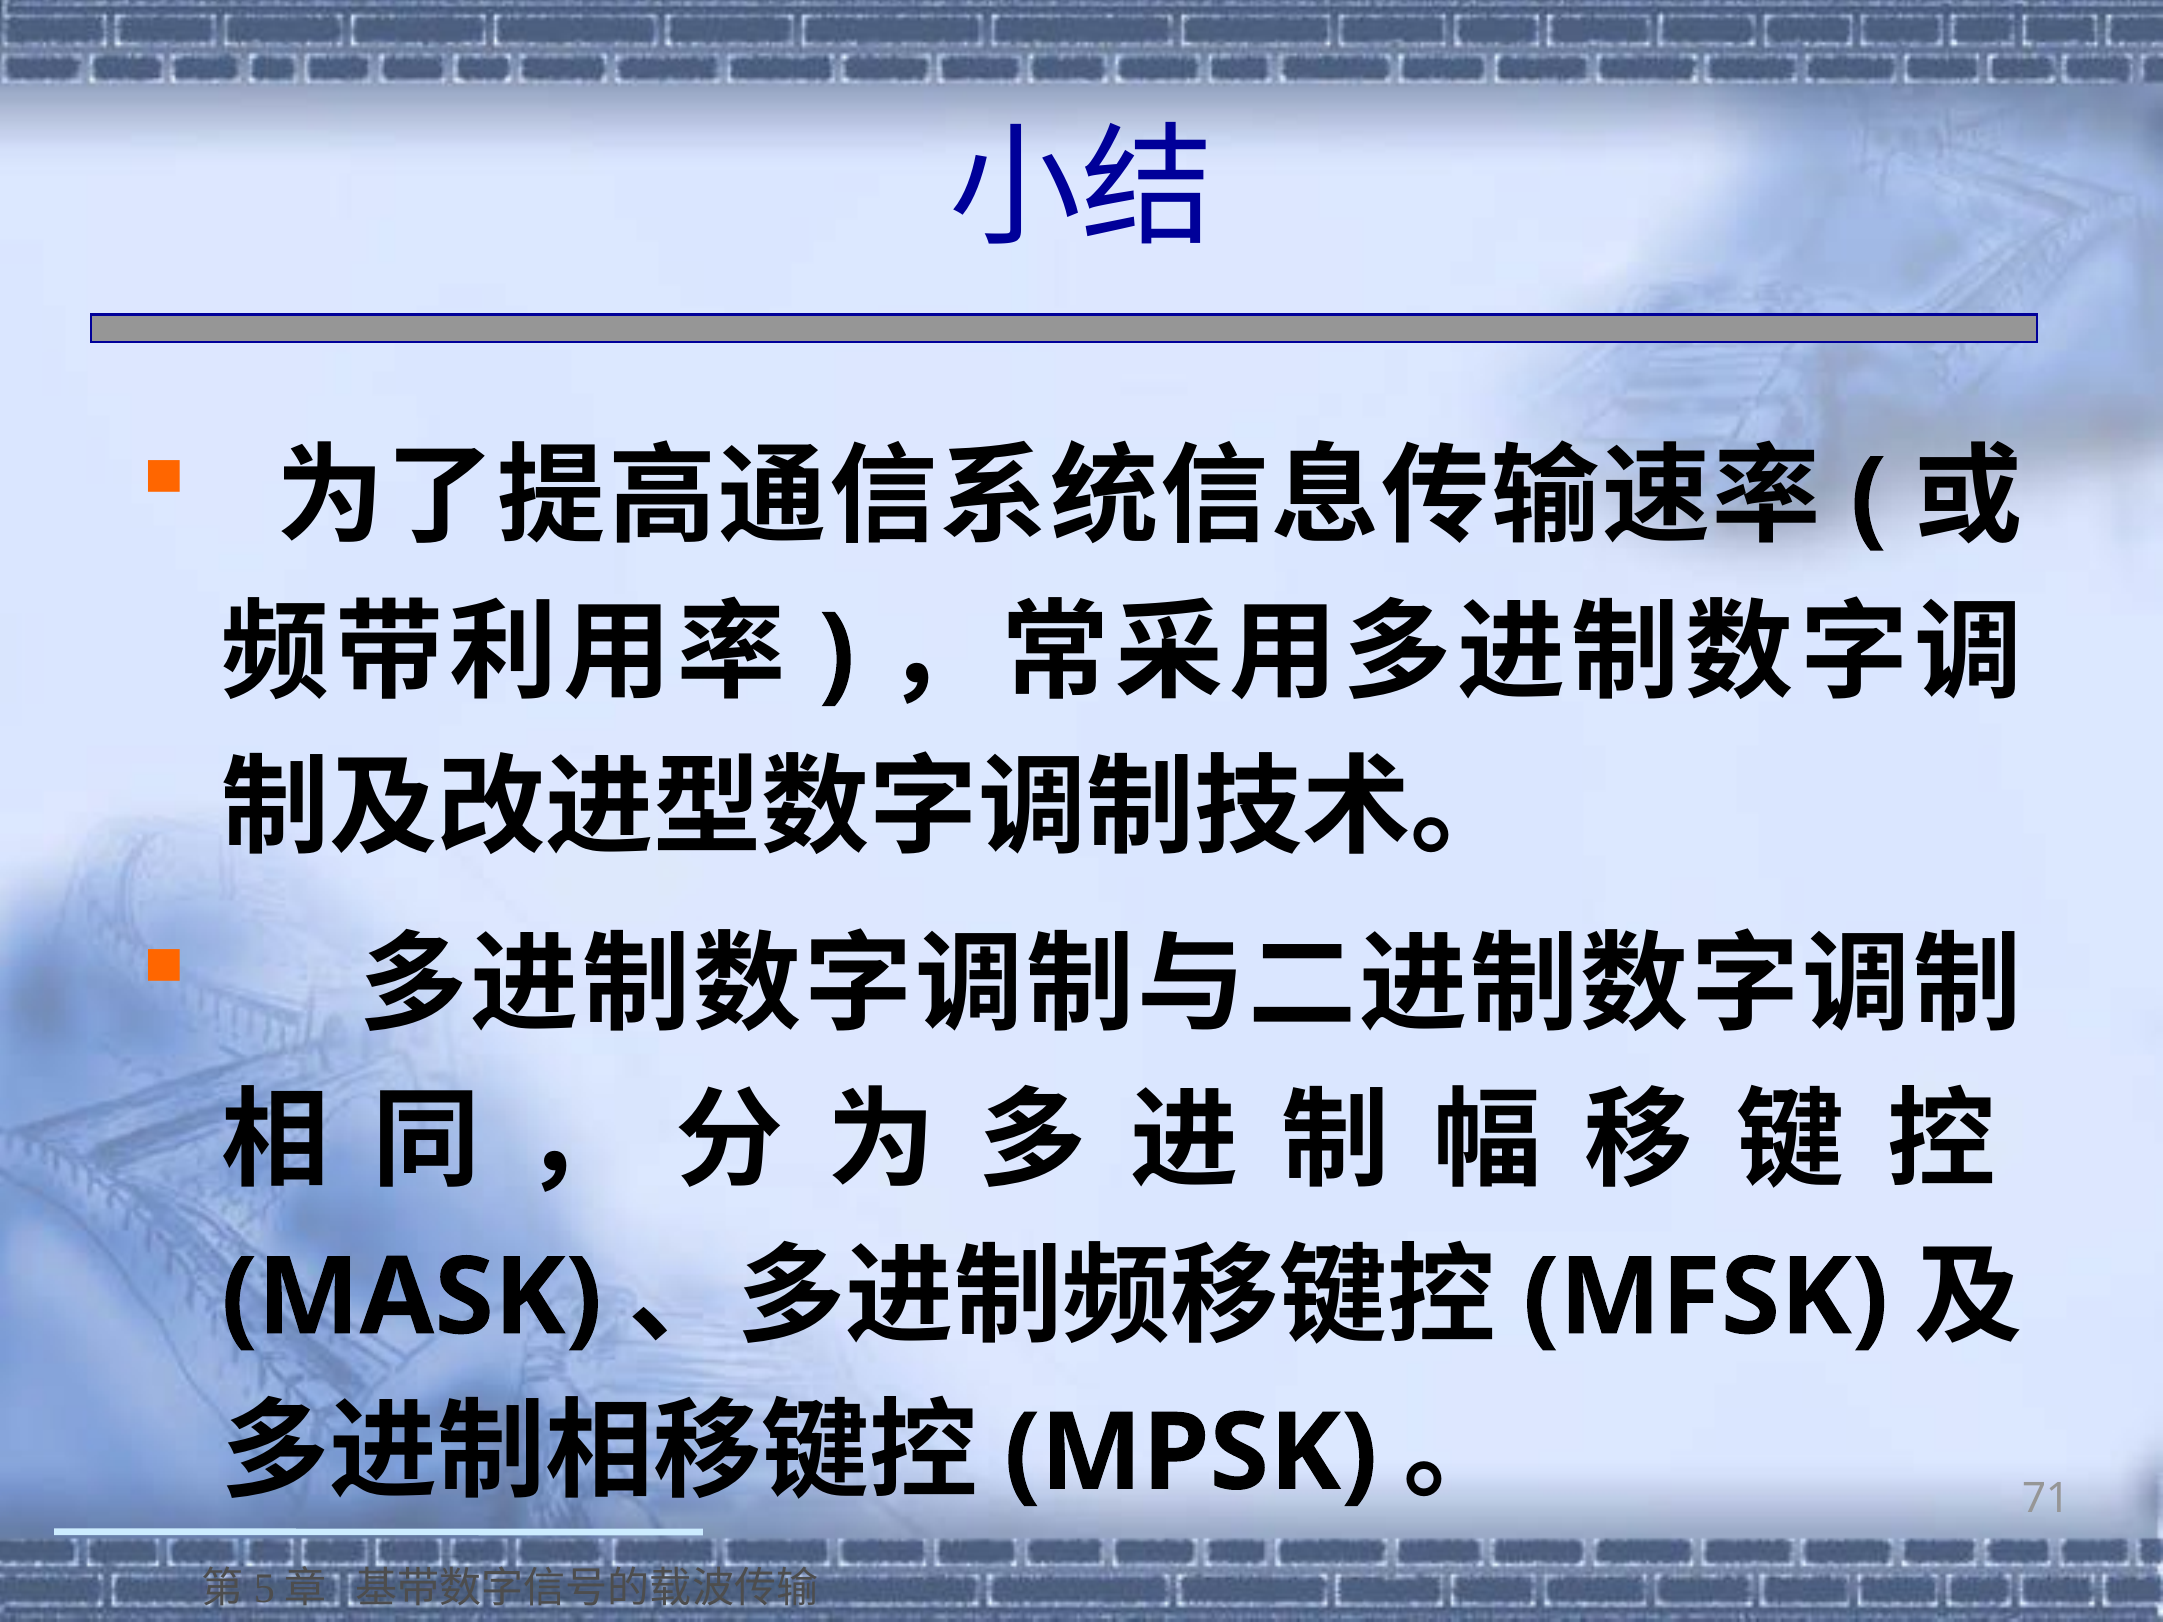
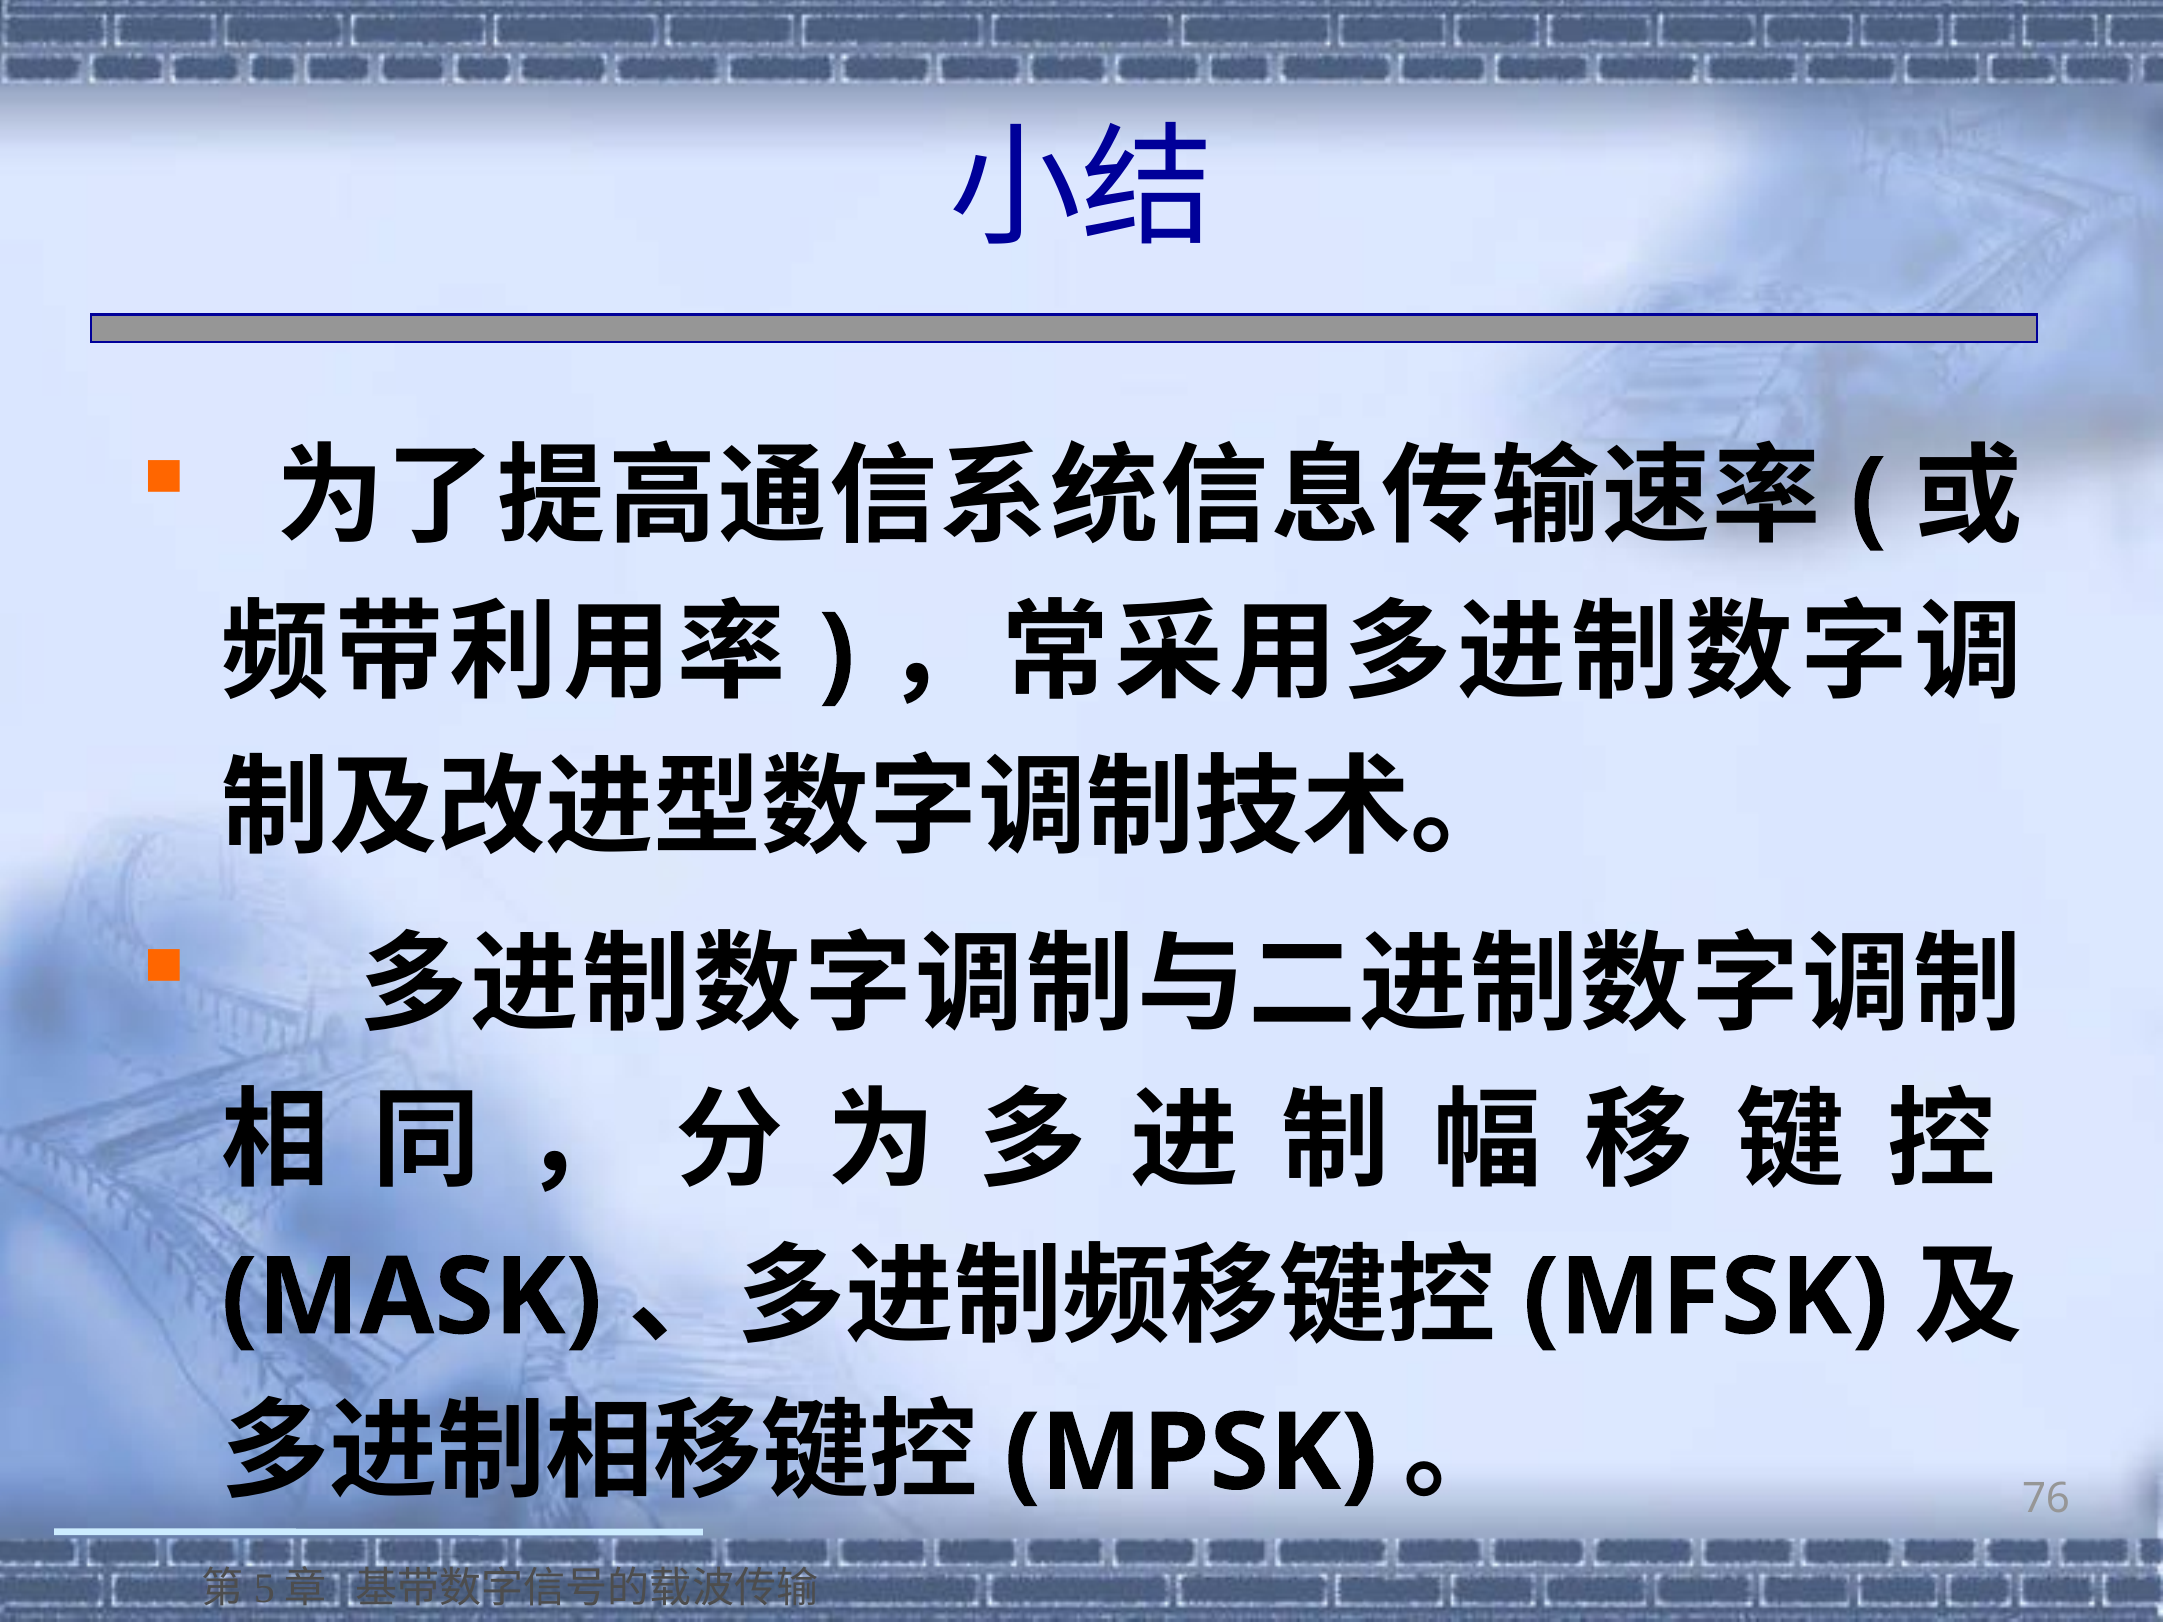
71: 71 -> 76 (2046, 1499)
